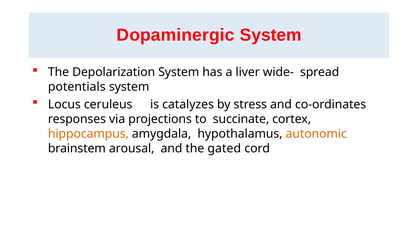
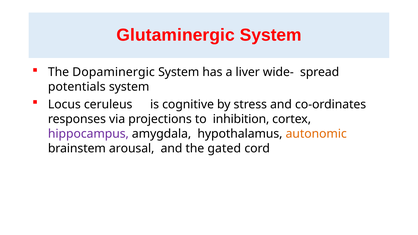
Dopaminergic: Dopaminergic -> Glutaminergic (176, 35)
Depolarization: Depolarization -> Dopaminergic (114, 72)
catalyzes: catalyzes -> cognitive (188, 105)
succinate: succinate -> inhibition (241, 119)
hippocampus colour: orange -> purple (88, 134)
